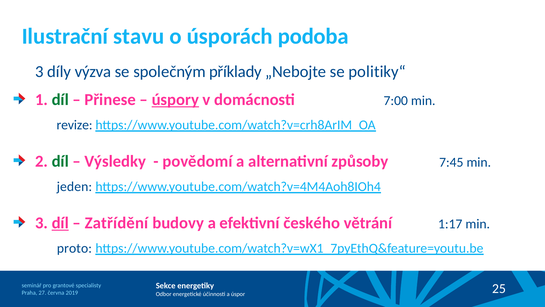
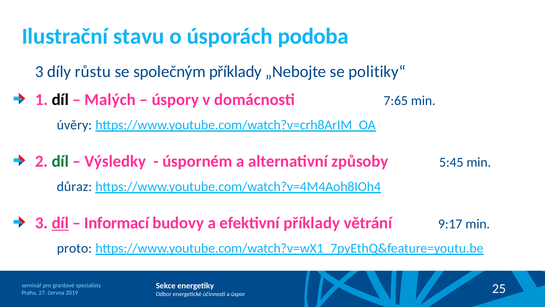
výzva: výzva -> růstu (93, 72)
díl colour: green -> black (60, 100)
Přinese: Přinese -> Malých (110, 100)
úspory underline: present -> none (175, 100)
7:00: 7:00 -> 7:65 (396, 101)
revize: revize -> úvěry (74, 125)
povědomí: povědomí -> úsporném (197, 161)
7:45: 7:45 -> 5:45 (451, 162)
jeden: jeden -> důraz (74, 186)
Zatřídění: Zatřídění -> Informací (117, 223)
efektivní českého: českého -> příklady (312, 223)
1:17: 1:17 -> 9:17 (450, 224)
